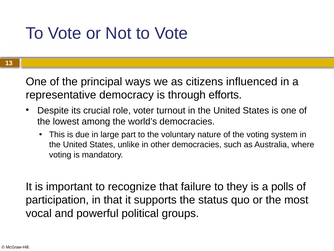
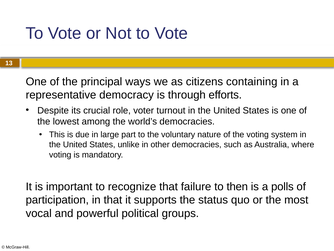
influenced: influenced -> containing (252, 81)
they: they -> then (237, 186)
